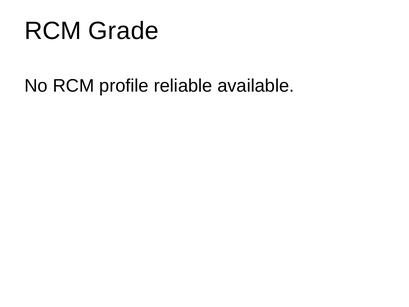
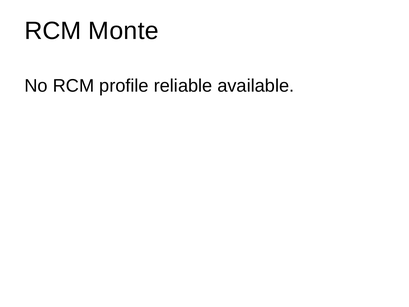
Grade: Grade -> Monte (124, 31)
